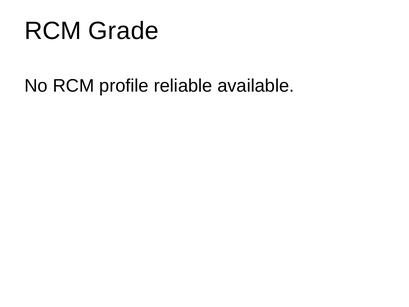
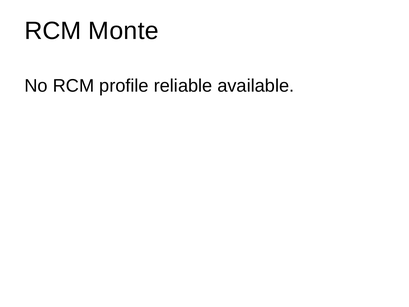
Grade: Grade -> Monte (124, 31)
